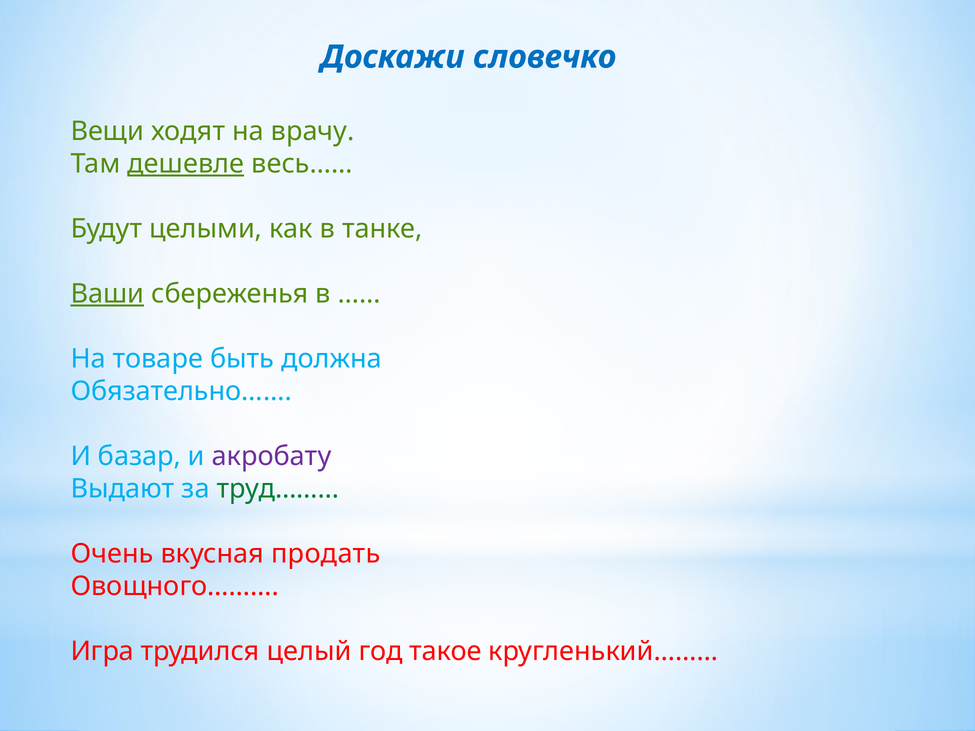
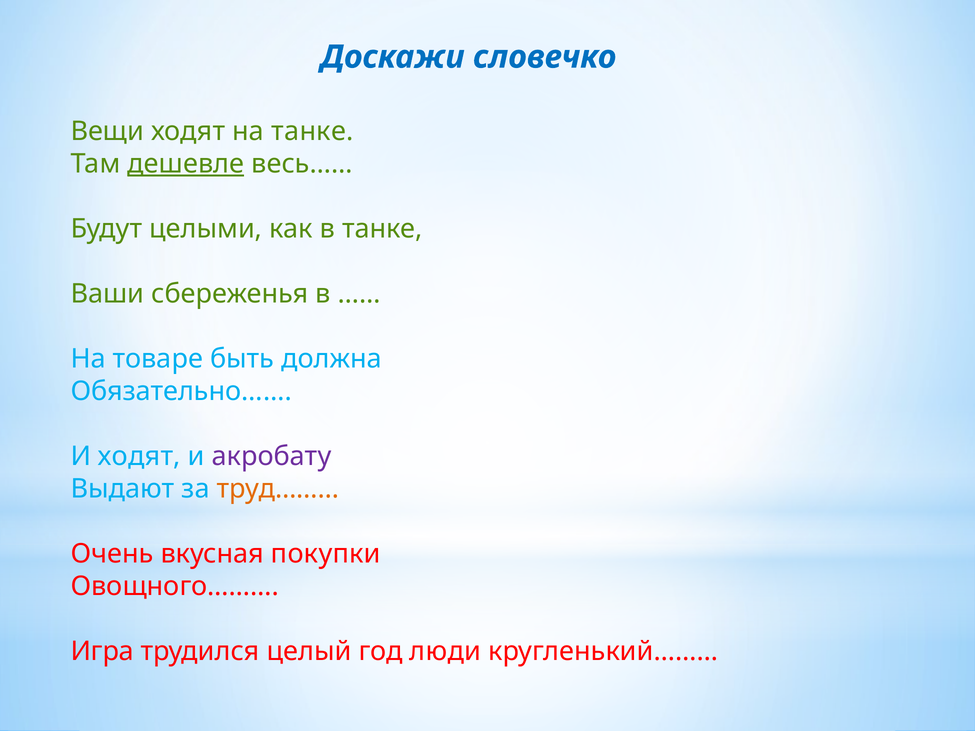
на врачу: врачу -> танке (312, 131)
Ваши underline: present -> none (107, 294)
И базар: базар -> ходят (139, 457)
труд……… colour: green -> orange (278, 489)
продать: продать -> покупки (326, 554)
такое: такое -> люди (445, 652)
